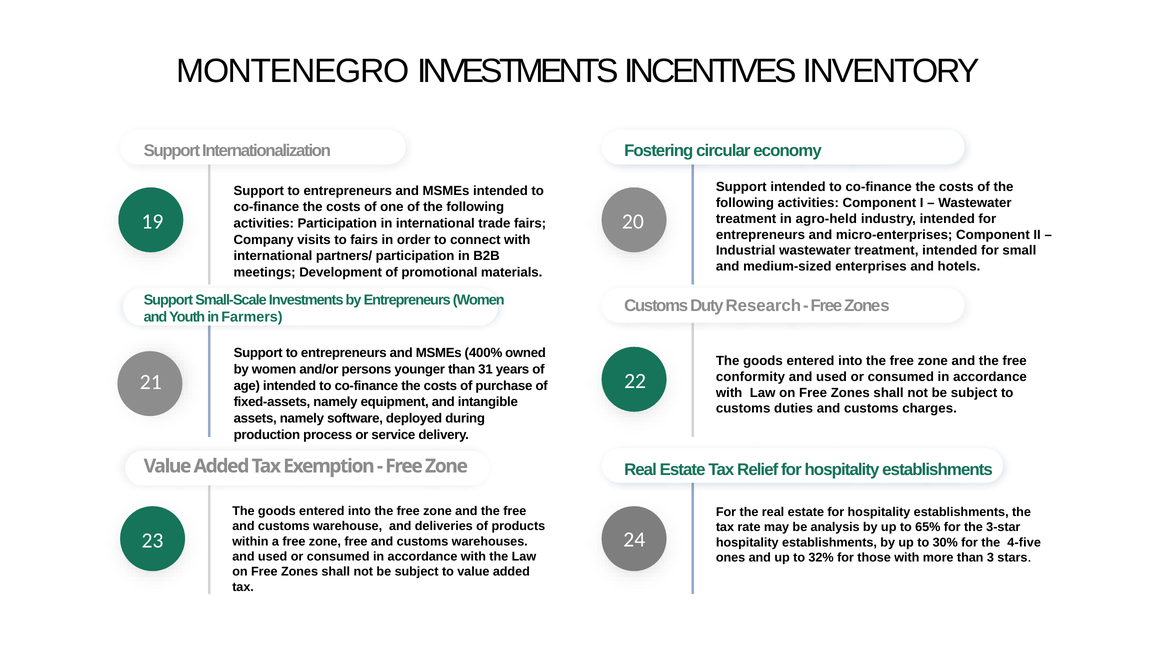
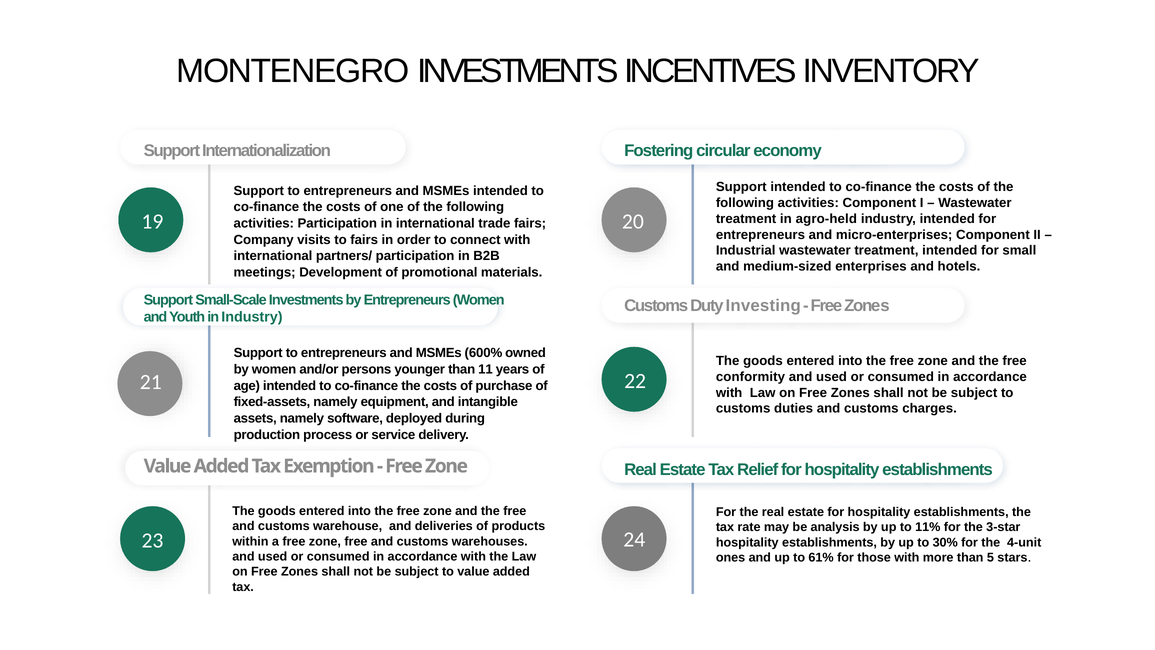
Research: Research -> Investing (763, 305)
in Farmers: Farmers -> Industry (252, 317)
400%: 400% -> 600% (483, 353)
31: 31 -> 11 (486, 369)
65%: 65% -> 11% (928, 527)
4-five: 4-five -> 4-unit (1024, 542)
32%: 32% -> 61% (821, 557)
3: 3 -> 5 (990, 557)
